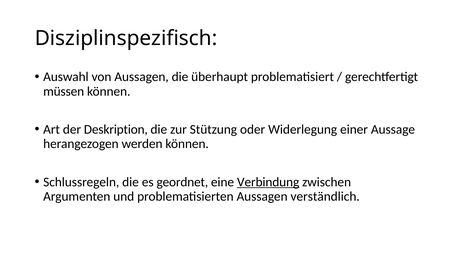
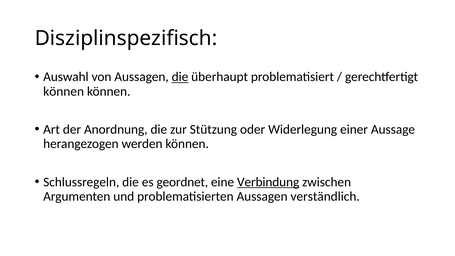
die underline: none -> present (180, 77)
müssen: müssen -> können (64, 91)
Deskription: Deskription -> Anordnung (116, 129)
